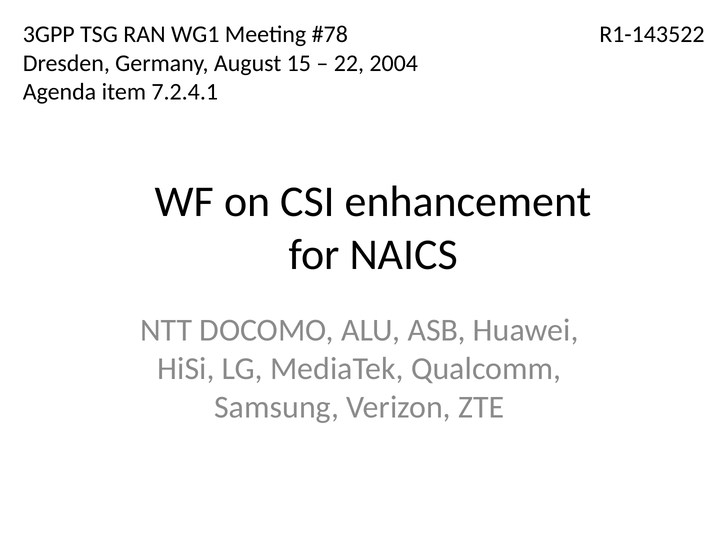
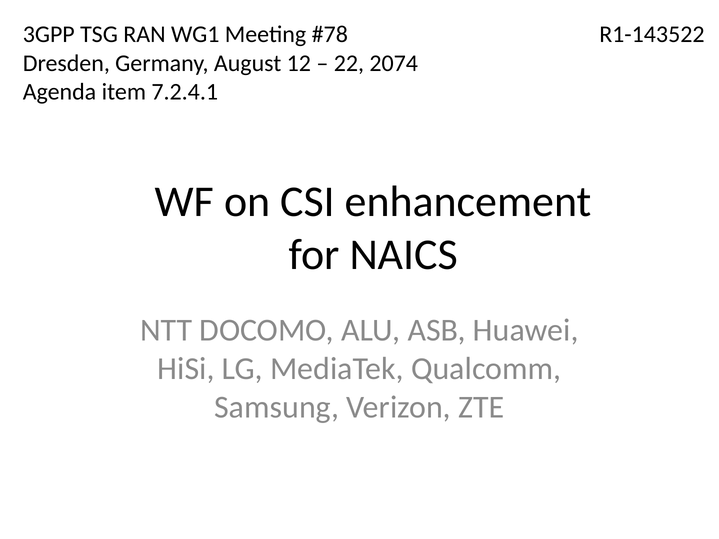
15: 15 -> 12 (299, 63)
2004: 2004 -> 2074 (394, 63)
